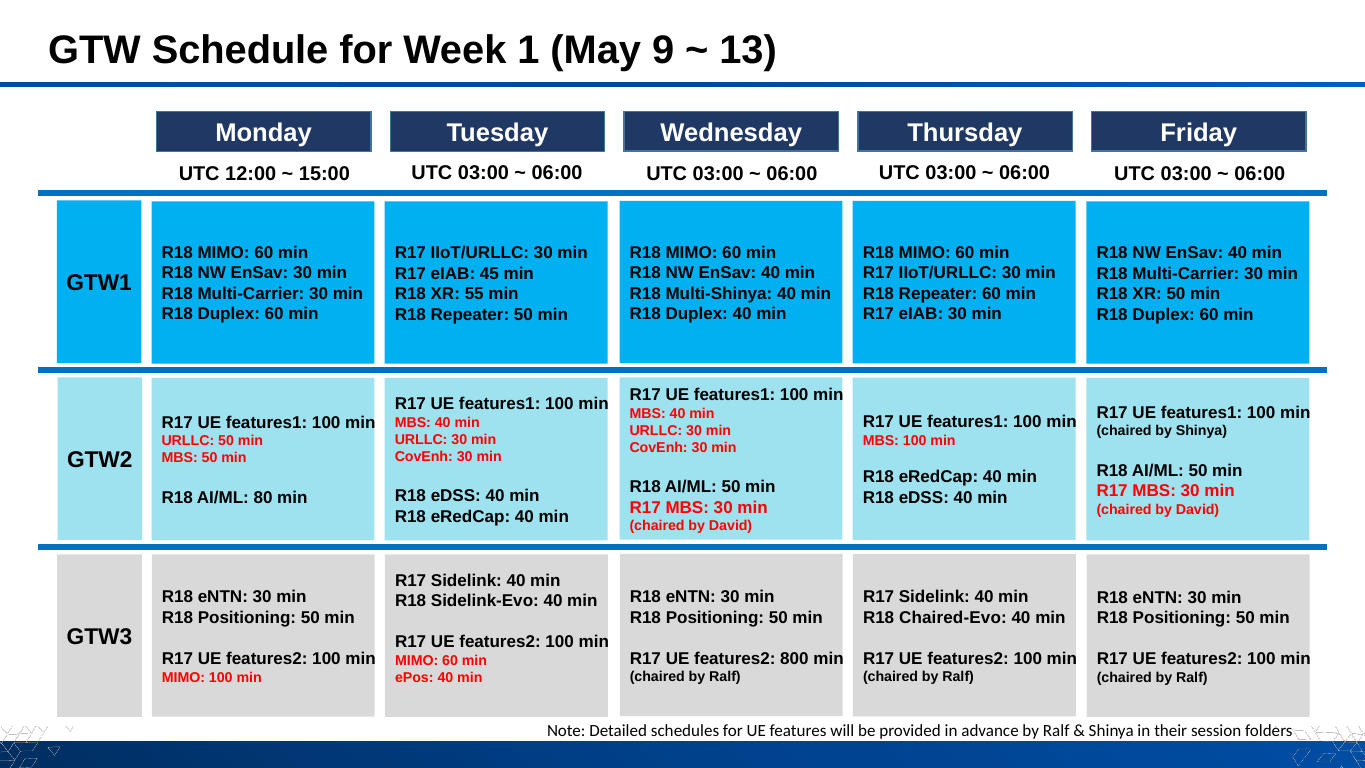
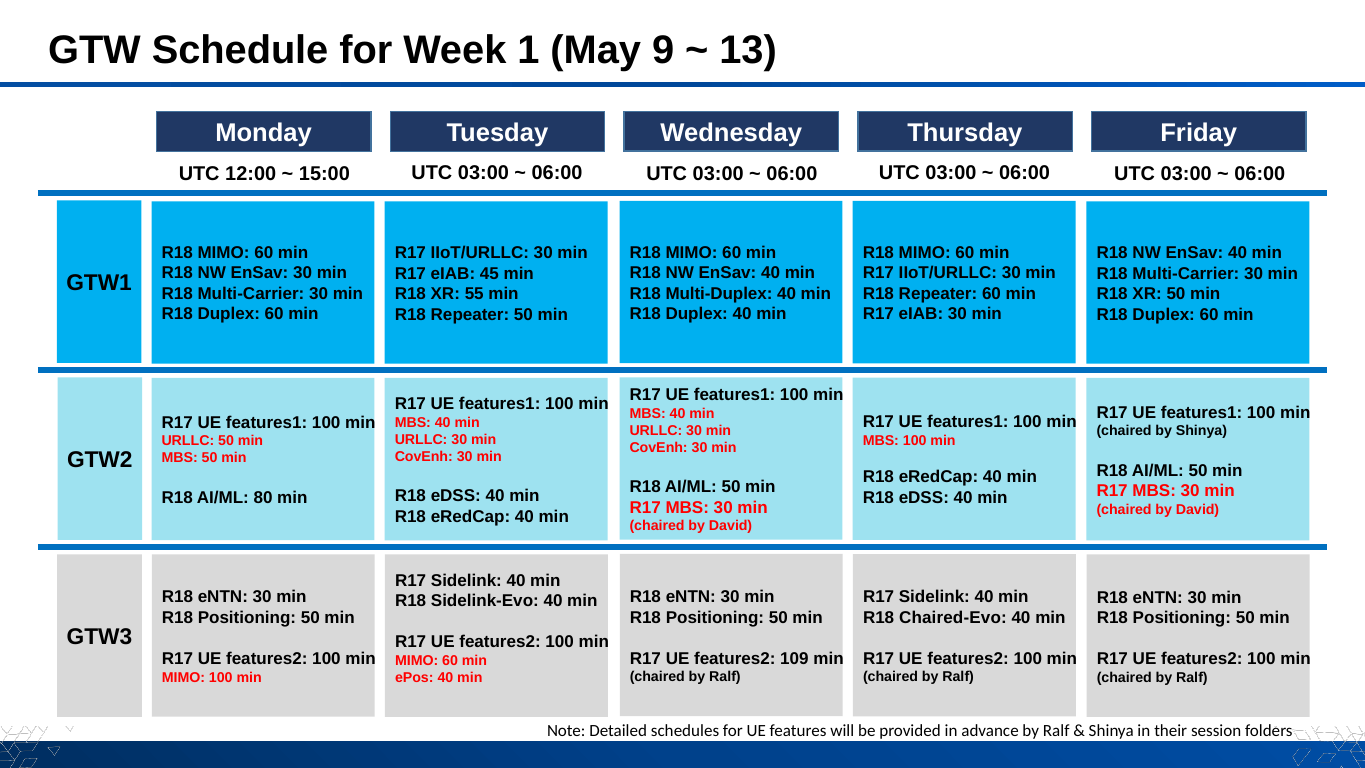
Multi-Shinya: Multi-Shinya -> Multi-Duplex (719, 293)
800: 800 -> 109 (794, 658)
